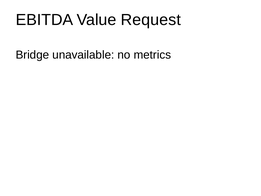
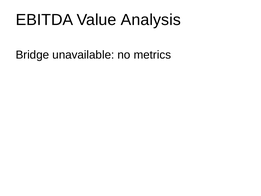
Request: Request -> Analysis (151, 20)
